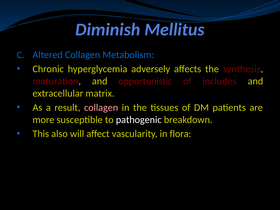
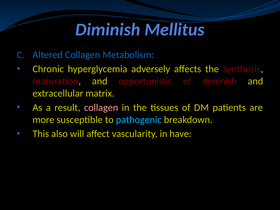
of includes: includes -> diminish (220, 81)
pathogenic colour: white -> light blue (139, 120)
flora: flora -> have (180, 134)
